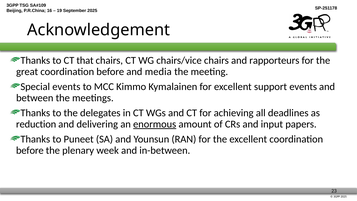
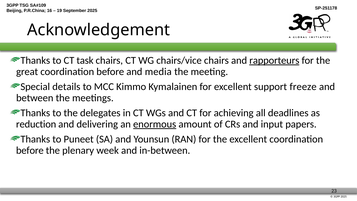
that: that -> task (85, 60)
rapporteurs underline: none -> present (274, 60)
Special events: events -> details (66, 87)
support events: events -> freeze (303, 87)
